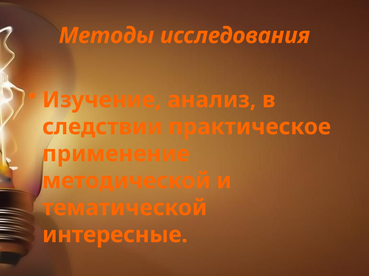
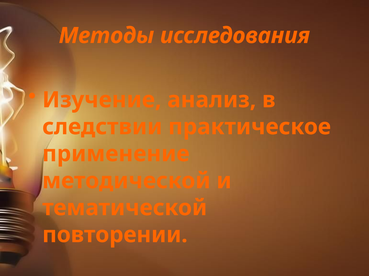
интересные: интересные -> повторении (115, 235)
